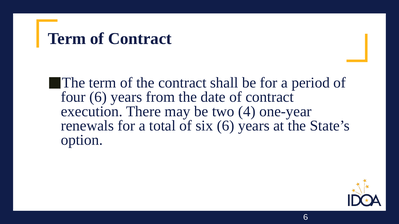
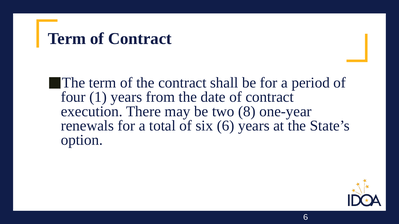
four 6: 6 -> 1 (98, 97)
4: 4 -> 8 (247, 112)
